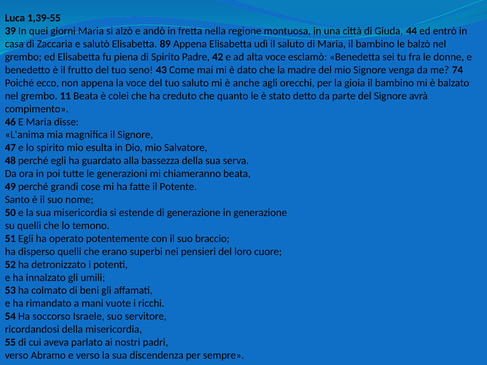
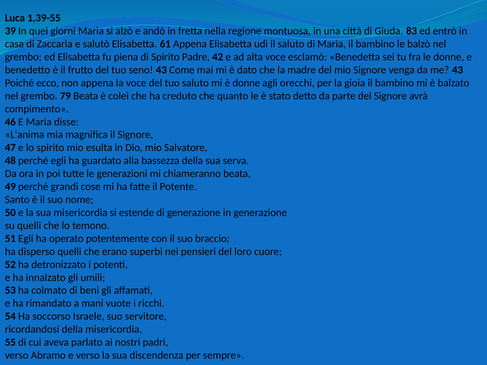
44: 44 -> 83 (412, 31)
89: 89 -> 61 (165, 44)
me 74: 74 -> 43 (458, 70)
è anche: anche -> donne (246, 83)
11: 11 -> 79 (65, 96)
